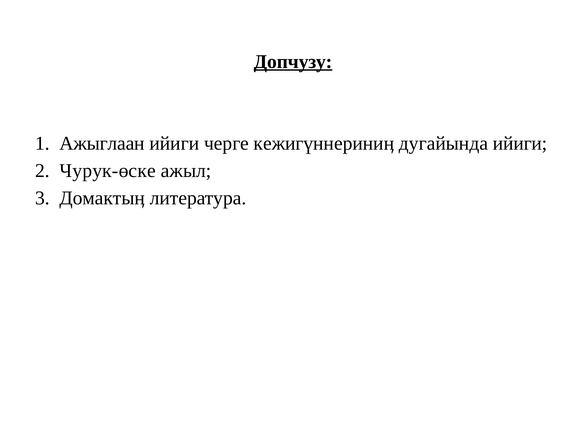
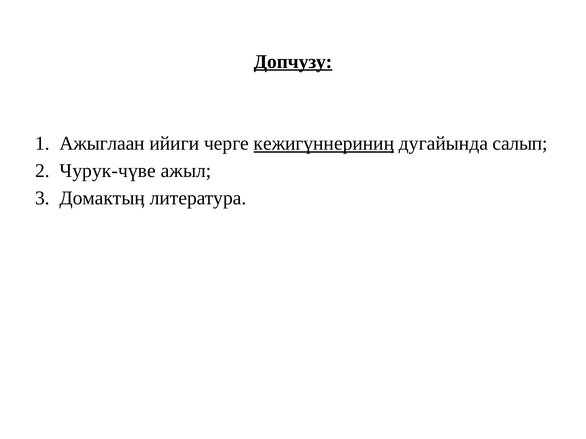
кежигүннериниӊ underline: none -> present (324, 144)
дугайында ийиги: ийиги -> салып (520, 144)
Чурук-өске: Чурук-өске -> Чурук-чүве (108, 171)
